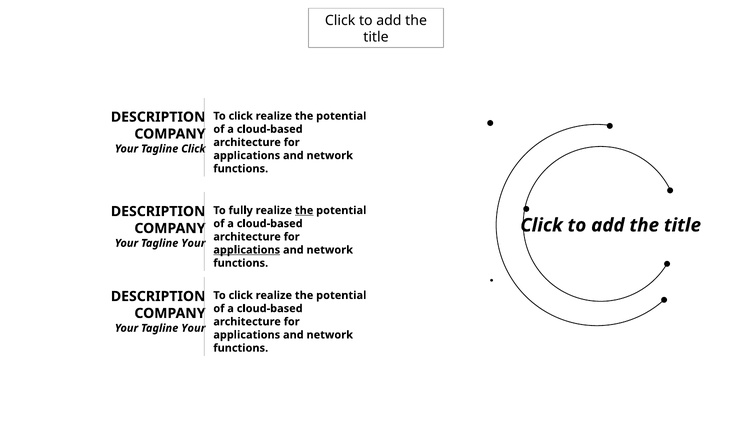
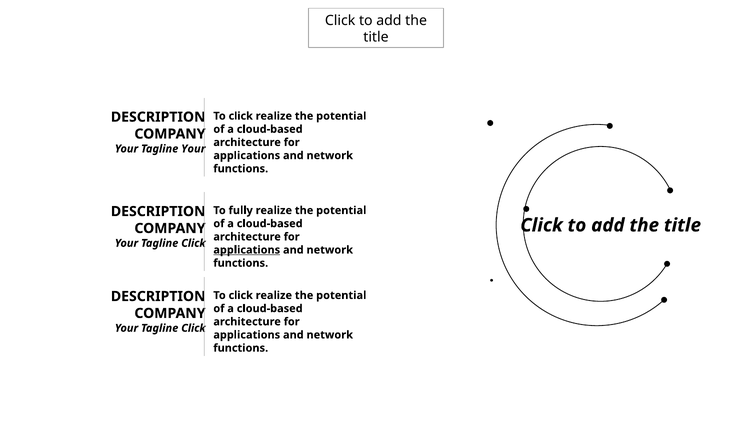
Tagline Click: Click -> Your (193, 149)
the underline: present -> none (304, 210)
Your: Your -> Click (193, 243)
Your: Your -> Click (193, 328)
